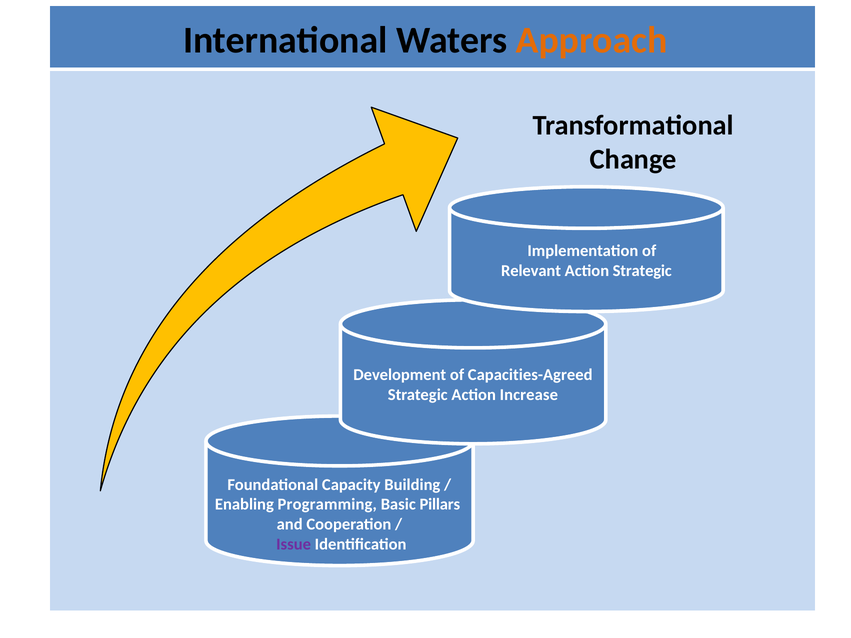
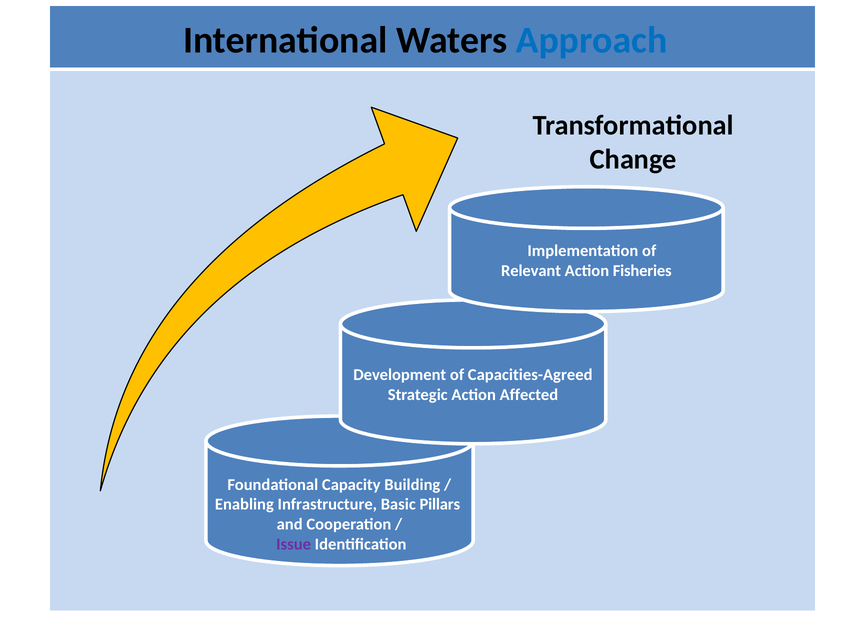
Approach colour: orange -> blue (592, 40)
Action Strategic: Strategic -> Fisheries (642, 271)
Increase: Increase -> Affected (529, 395)
Programming: Programming -> Infrastructure (327, 505)
